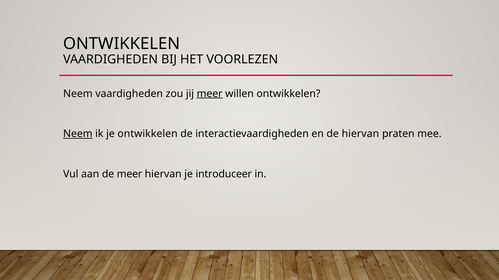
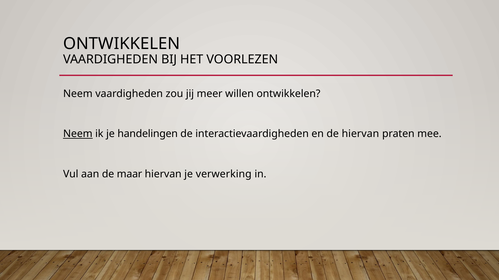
meer underline: present -> none (210, 94)
je ontwikkelen: ontwikkelen -> handelingen (148, 134)
de meer: meer -> maar (130, 175)
introduceer: introduceer -> verwerking (224, 175)
